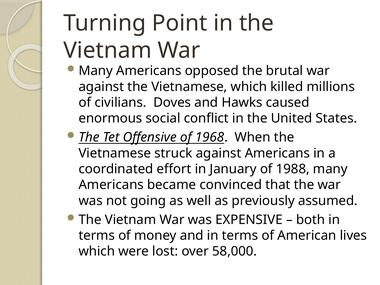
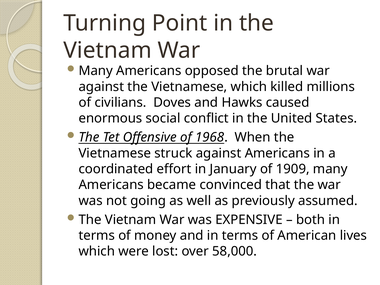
1988: 1988 -> 1909 (293, 169)
